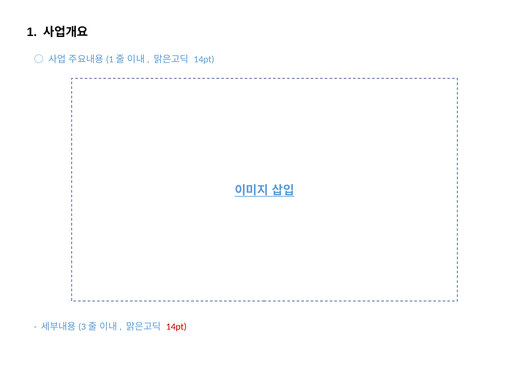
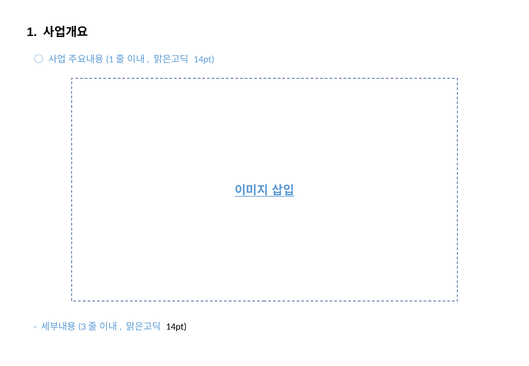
14pt colour: red -> black (176, 327)
